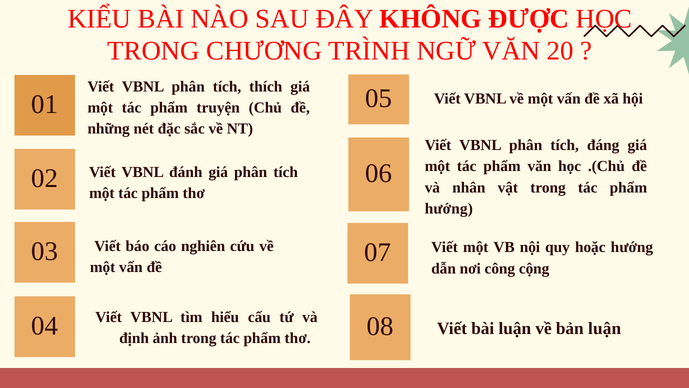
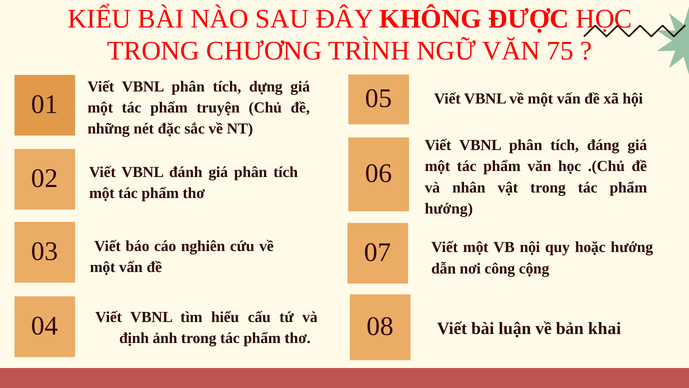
20: 20 -> 75 (560, 51)
thích: thích -> dựng (266, 87)
bản luận: luận -> khai (605, 328)
